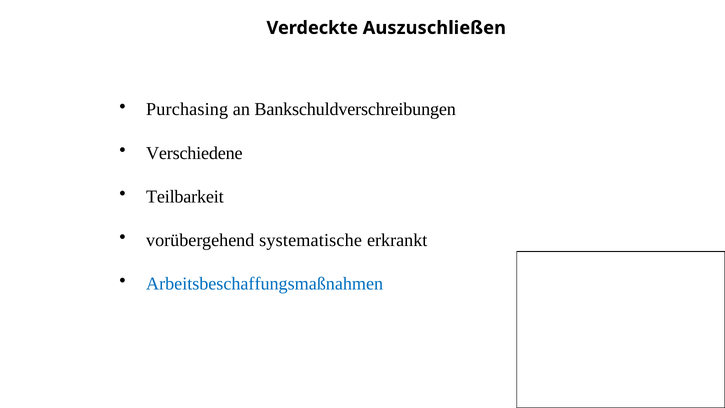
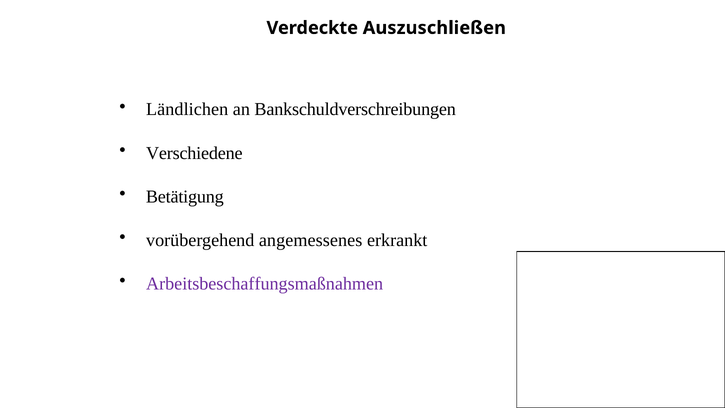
Purchasing: Purchasing -> Ländlichen (187, 109)
Teilbarkeit: Teilbarkeit -> Betätigung (185, 196)
systematische: systematische -> angemessenes (311, 240)
Arbeitsbeschaffungsmaßnahmen colour: blue -> purple (265, 283)
